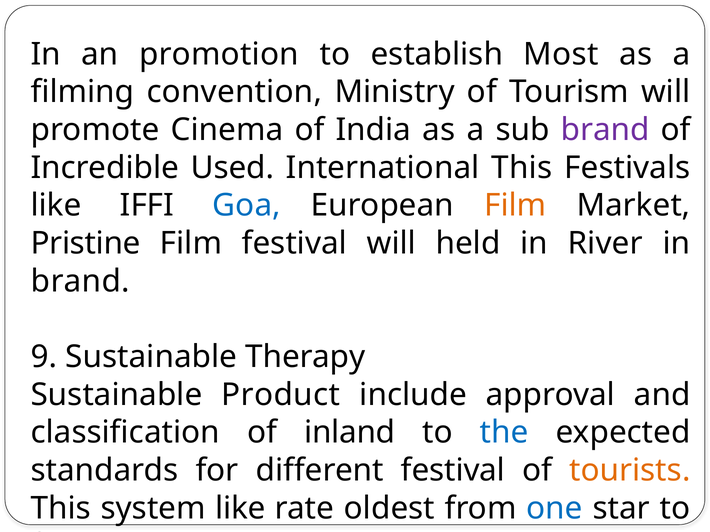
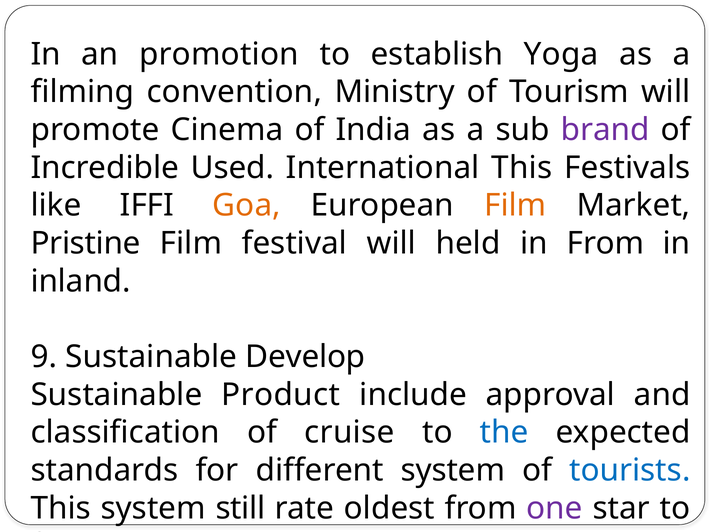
Most: Most -> Yoga (561, 54)
Goa colour: blue -> orange (247, 206)
in River: River -> From (605, 244)
brand: brand -> inland (81, 281)
Therapy: Therapy -> Develop (305, 357)
inland: inland -> cruise (349, 433)
different festival: festival -> system (453, 471)
tourists colour: orange -> blue (630, 471)
system like: like -> still (240, 509)
one colour: blue -> purple (555, 509)
